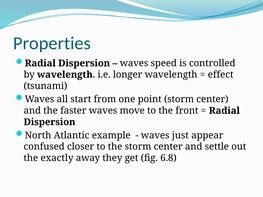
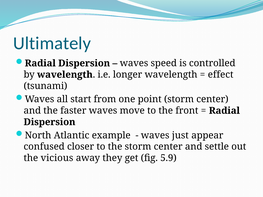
Properties: Properties -> Ultimately (52, 43)
exactly: exactly -> vicious (57, 158)
6.8: 6.8 -> 5.9 (168, 158)
